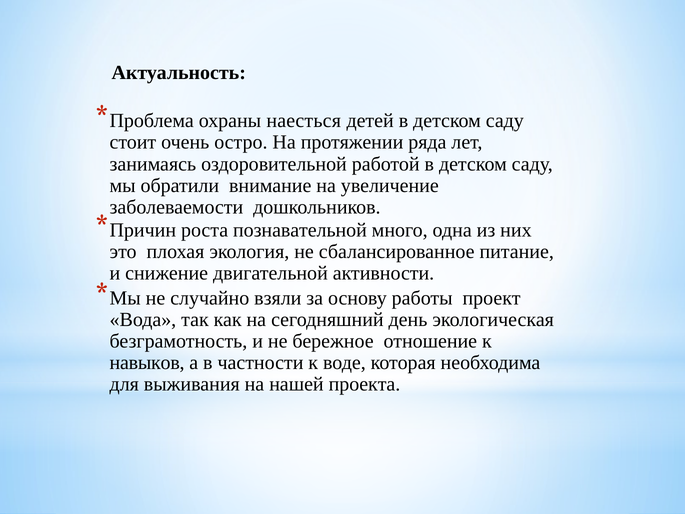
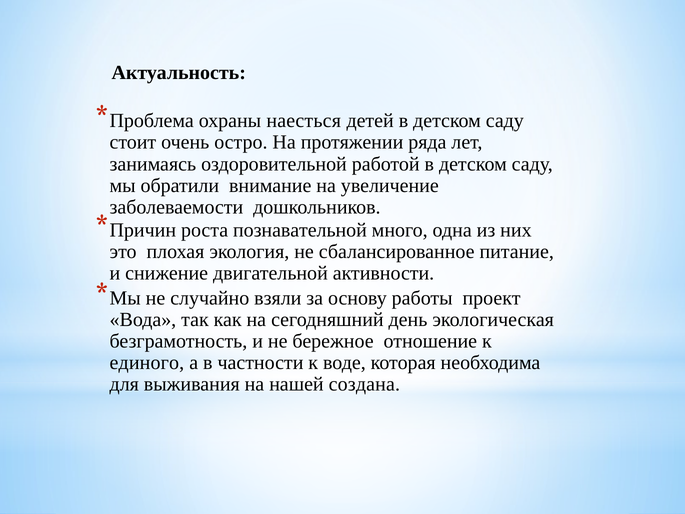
навыков: навыков -> единого (147, 362)
проекта: проекта -> создана (364, 384)
